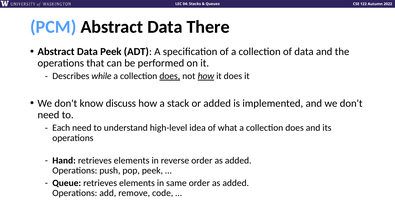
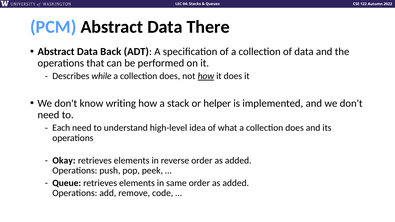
Data Peek: Peek -> Back (111, 52)
does underline: present -> none (170, 76)
discuss: discuss -> writing (121, 103)
or added: added -> helper (217, 103)
Hand: Hand -> Okay (64, 161)
